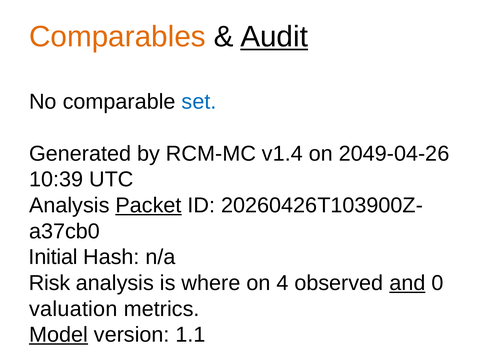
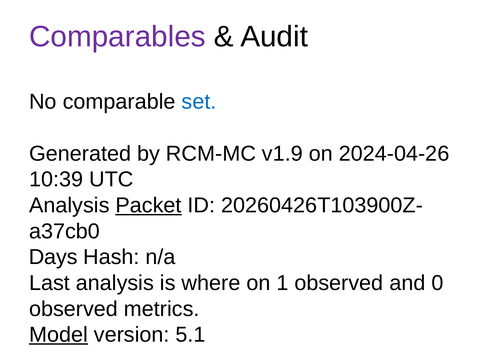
Comparables colour: orange -> purple (117, 37)
Audit underline: present -> none (274, 37)
v1.4: v1.4 -> v1.9 (282, 154)
2049-04-26: 2049-04-26 -> 2024-04-26 (394, 154)
Initial: Initial -> Days (53, 257)
Risk: Risk -> Last (49, 283)
4: 4 -> 1 (282, 283)
and underline: present -> none (407, 283)
valuation: valuation -> observed (73, 309)
1.1: 1.1 -> 5.1 (191, 335)
